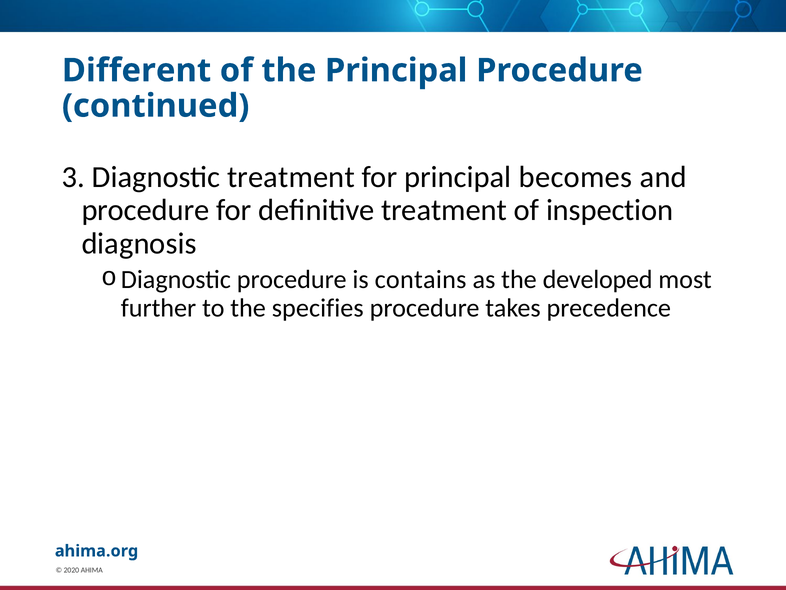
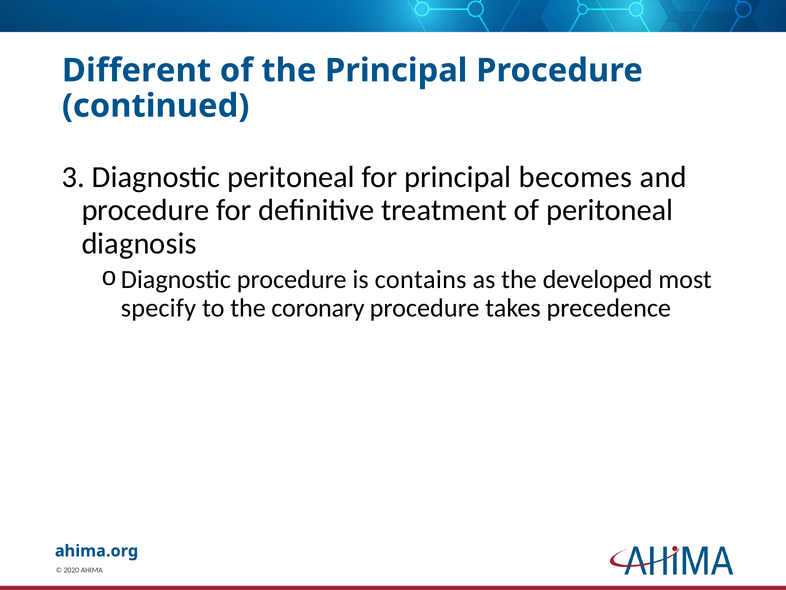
Diagnostic treatment: treatment -> peritoneal (291, 177)
of inspection: inspection -> peritoneal (610, 210)
further: further -> specify (158, 308)
specifies: specifies -> coronary (318, 308)
